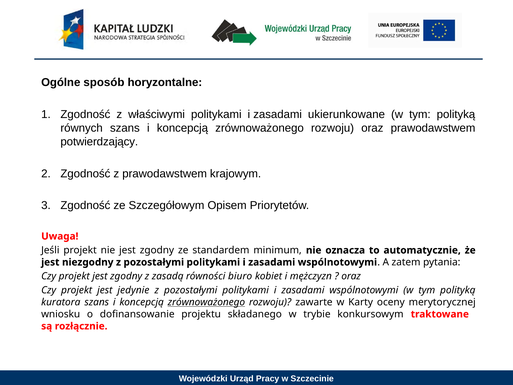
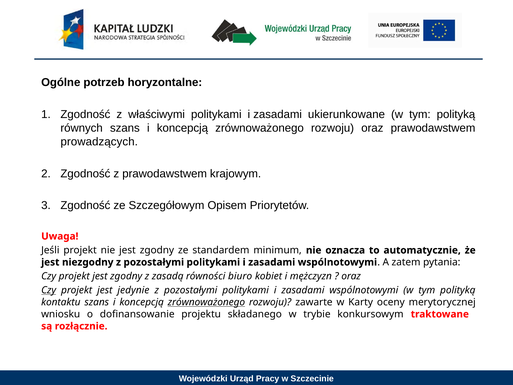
sposób: sposób -> potrzeb (104, 82)
potwierdzający: potwierdzający -> prowadzących (99, 142)
Czy underline: none -> present (49, 290)
kuratora: kuratora -> kontaktu (61, 302)
